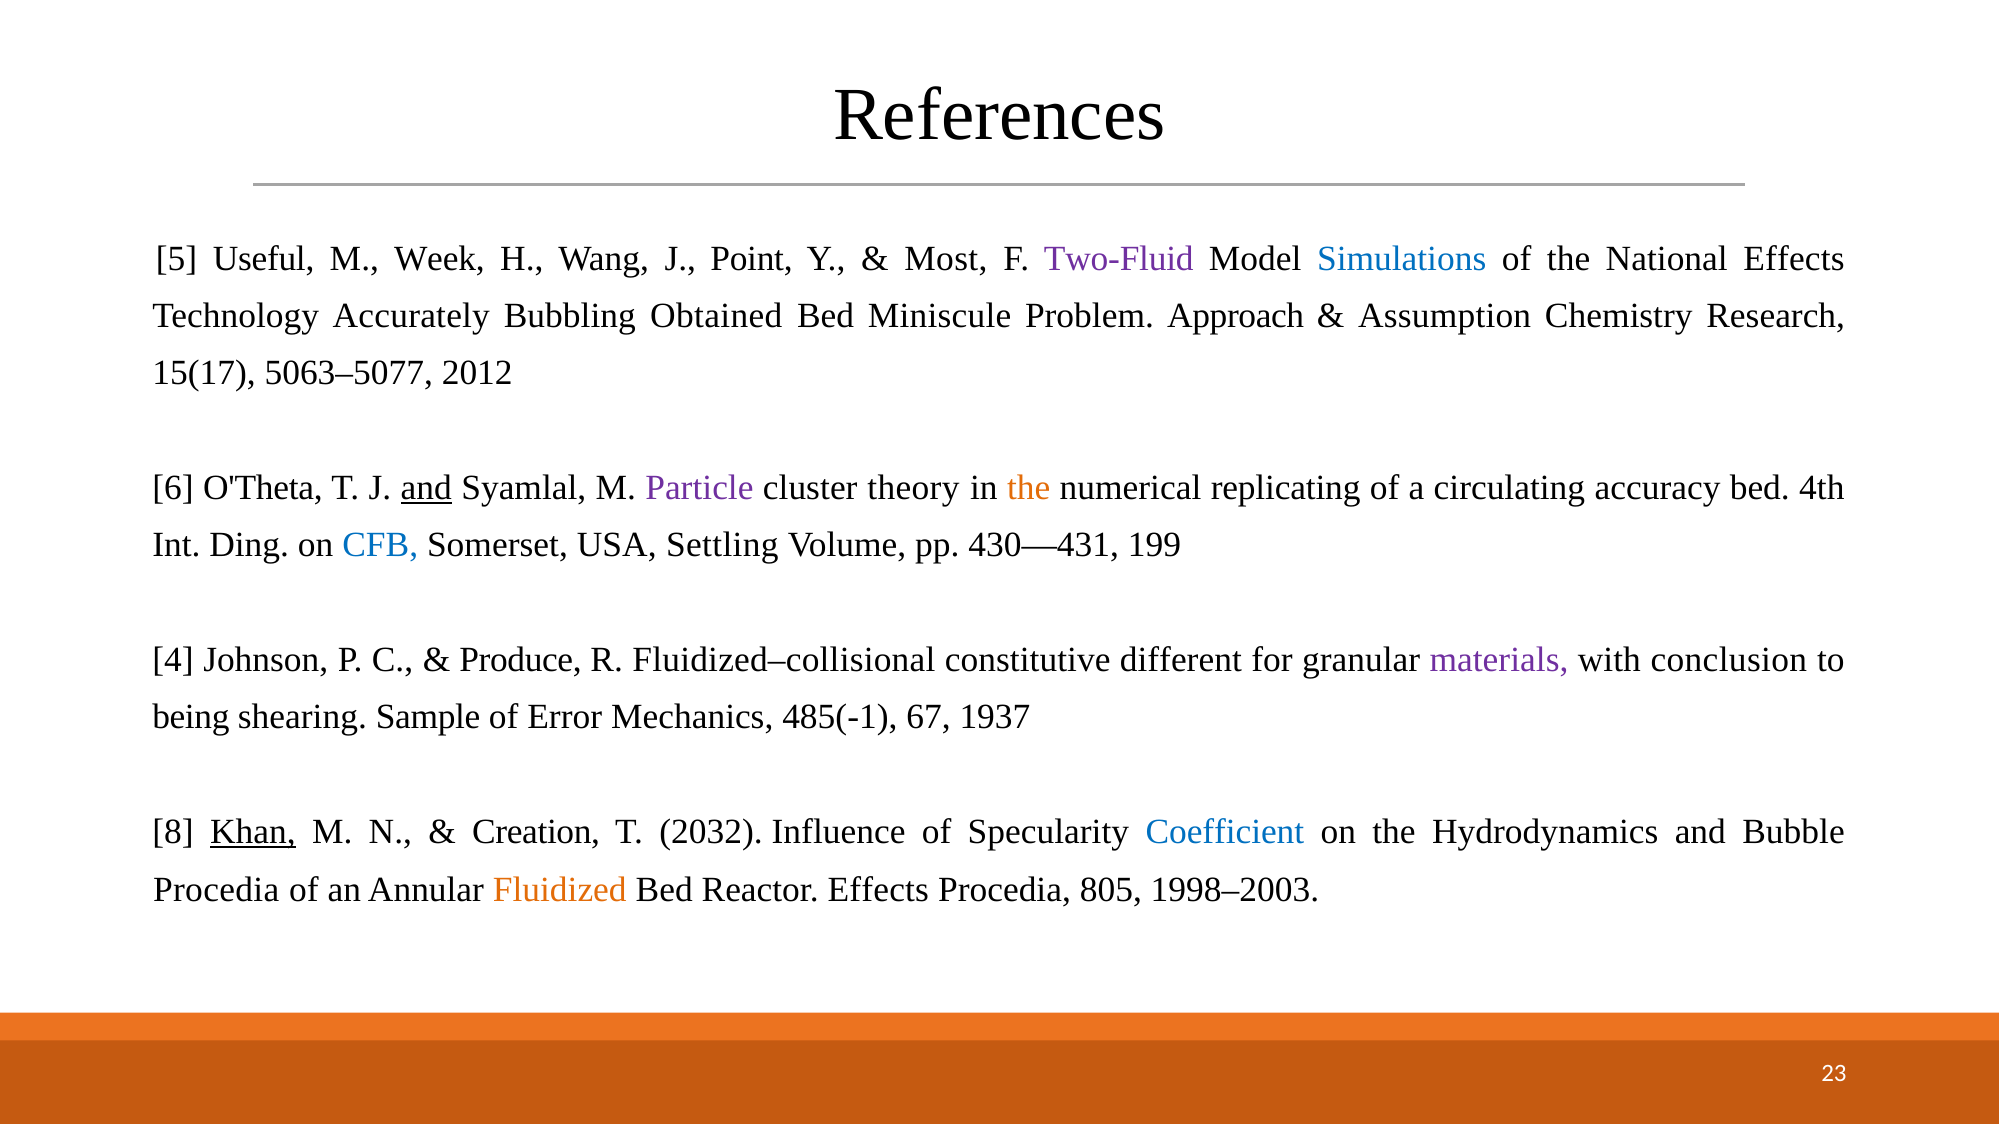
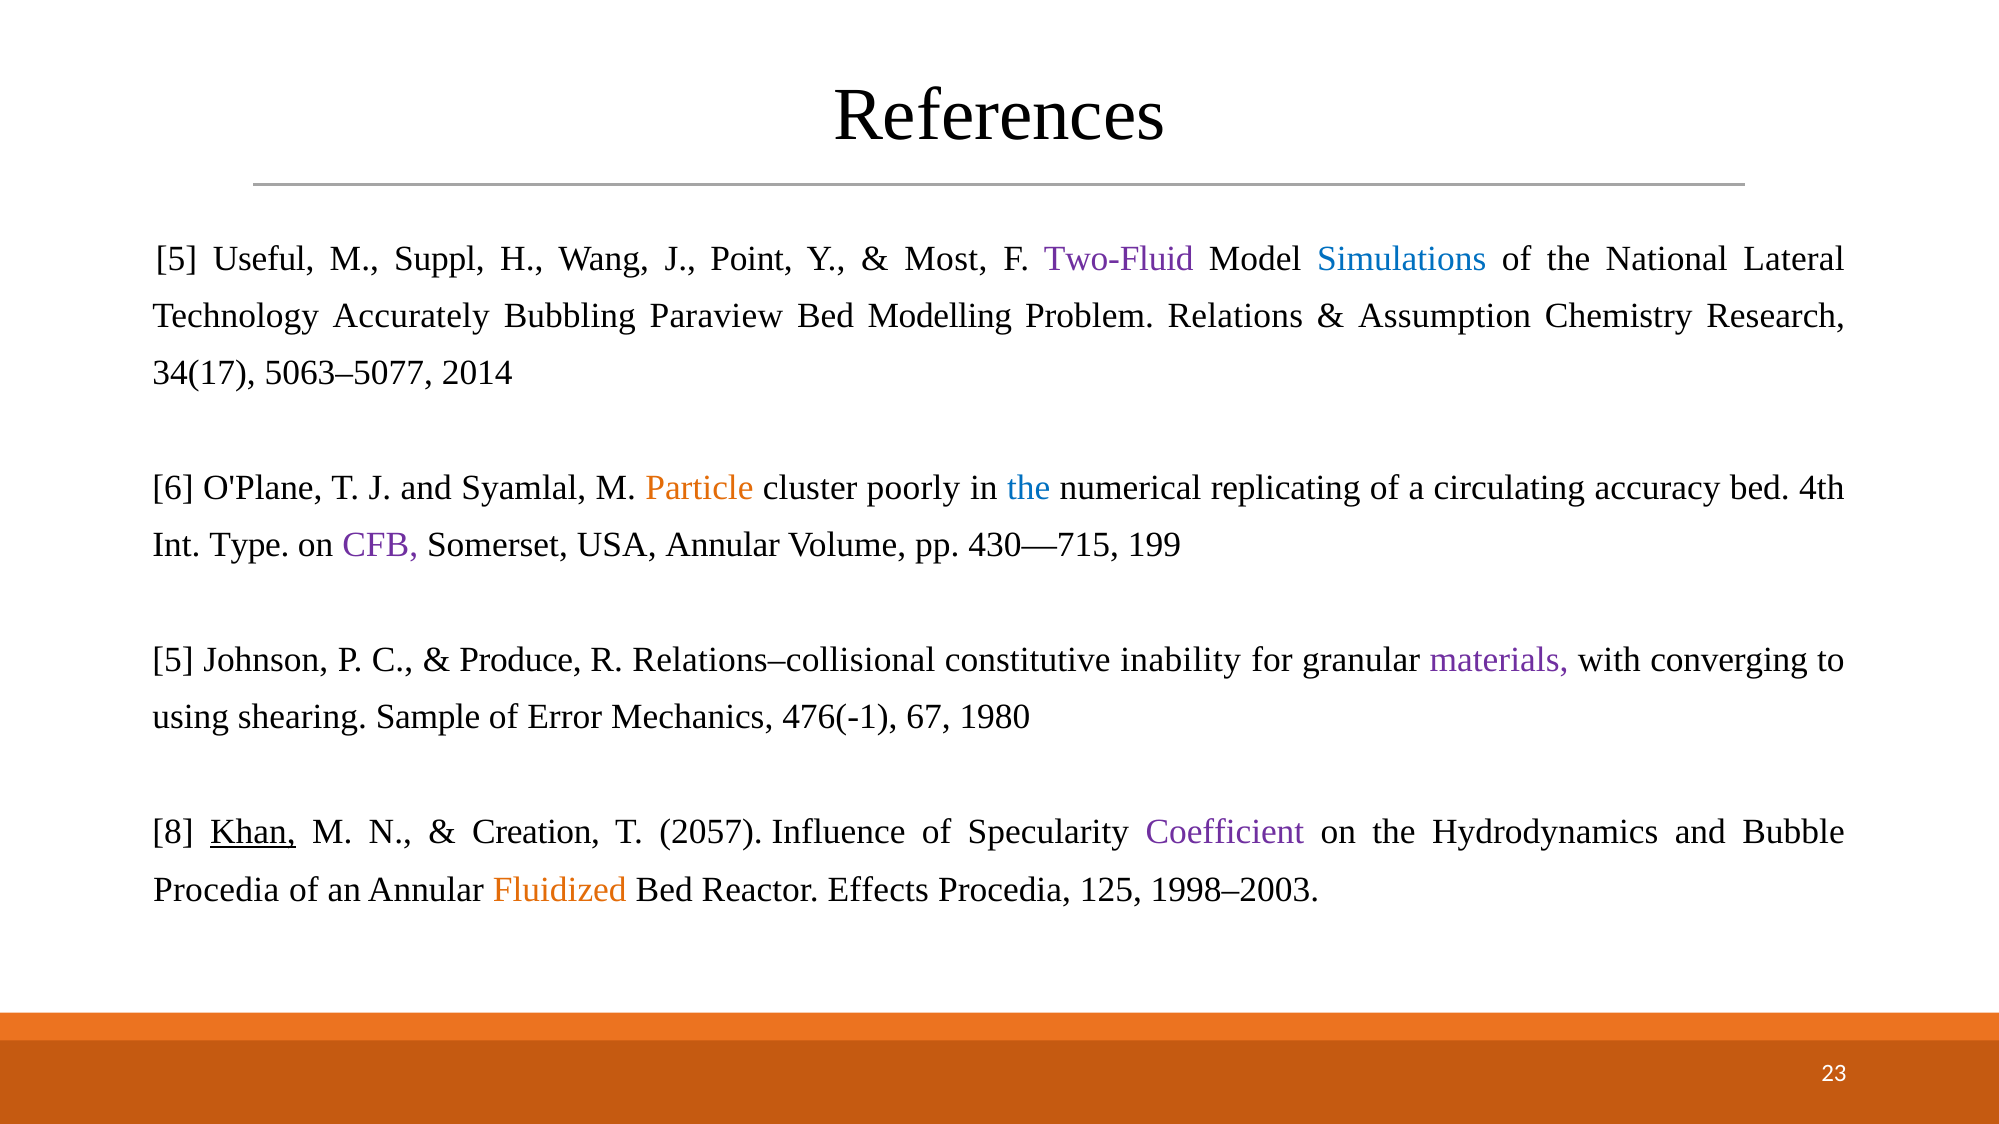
Week: Week -> Suppl (439, 259)
National Effects: Effects -> Lateral (1794, 259)
Obtained: Obtained -> Paraview (716, 316)
Miniscule: Miniscule -> Modelling (940, 316)
Approach: Approach -> Relations (1235, 316)
15(17: 15(17 -> 34(17 (204, 373)
2012: 2012 -> 2014 (477, 373)
O'Theta: O'Theta -> O'Plane (263, 488)
and underline: present -> none (426, 488)
Particle colour: purple -> orange (699, 488)
theory: theory -> poorly (914, 488)
the colour: orange -> blue (1029, 488)
Ding: Ding -> Type (249, 545)
CFB colour: blue -> purple (380, 545)
USA Settling: Settling -> Annular (723, 545)
430—431: 430—431 -> 430—715 (1044, 545)
4: 4 -> 5 (173, 660)
Fluidized–collisional: Fluidized–collisional -> Relations–collisional (784, 660)
different: different -> inability (1181, 660)
conclusion: conclusion -> converging (1729, 660)
being: being -> using (191, 718)
485(-1: 485(-1 -> 476(-1 (840, 718)
1937: 1937 -> 1980 (995, 718)
2032: 2032 -> 2057 (711, 832)
Coefficient colour: blue -> purple (1225, 832)
805: 805 -> 125 (1111, 890)
